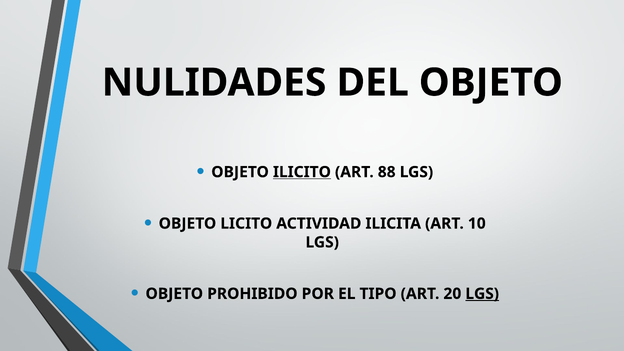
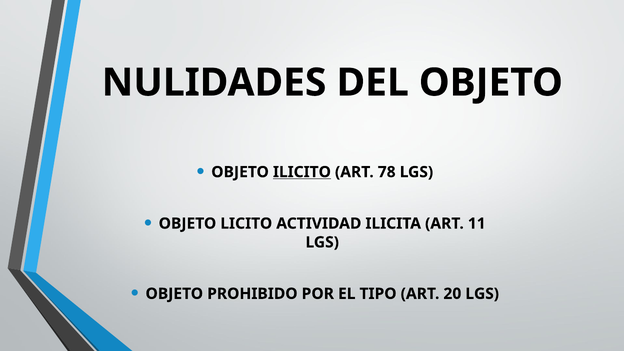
88: 88 -> 78 (387, 172)
10: 10 -> 11 (477, 224)
LGS underline: present -> none (482, 294)
